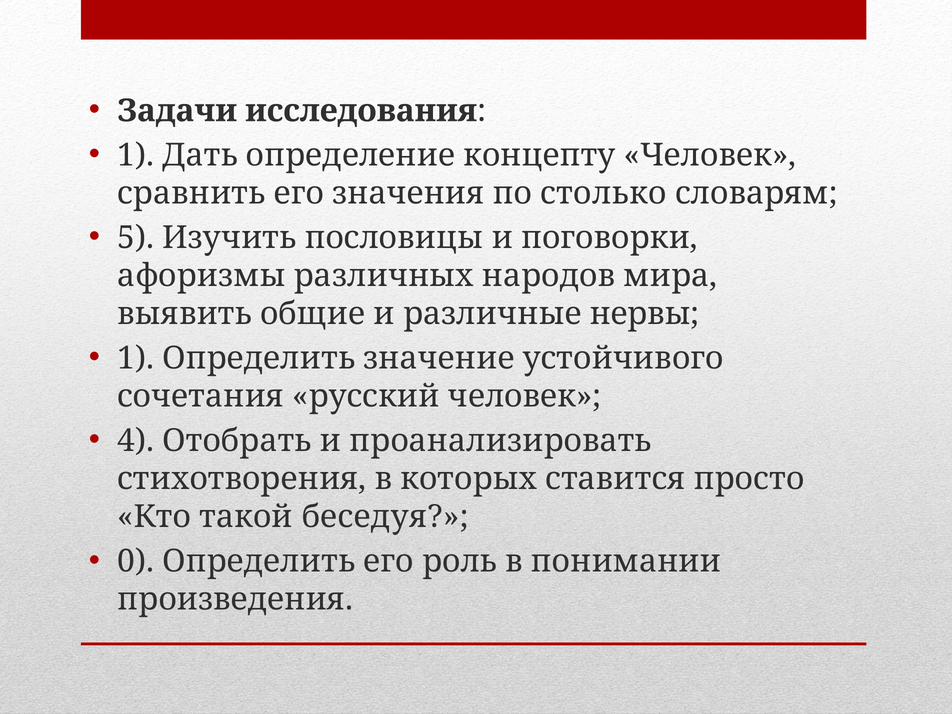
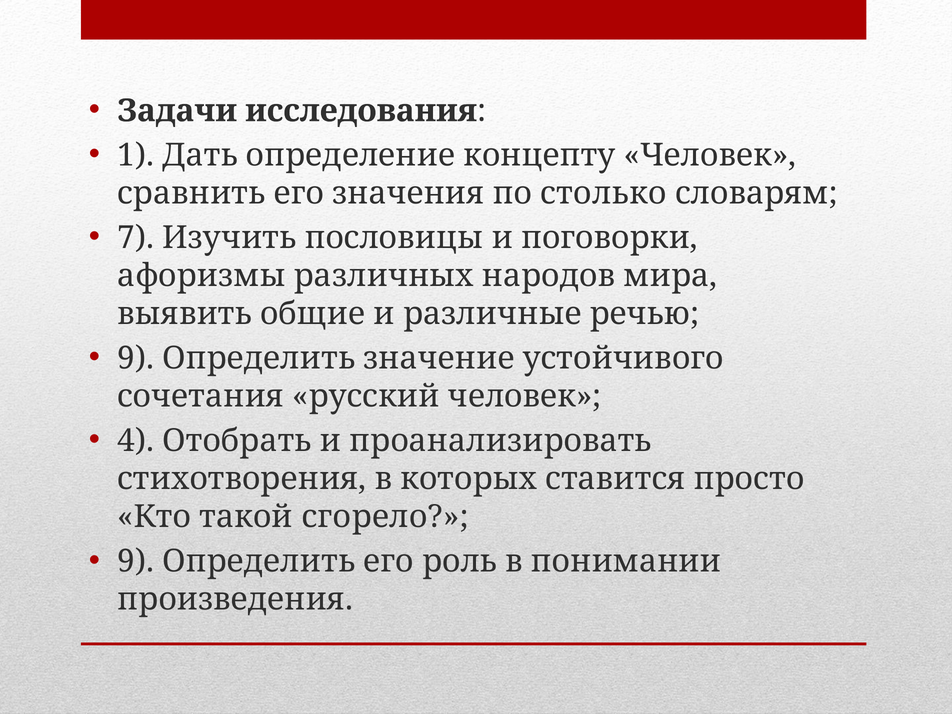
5: 5 -> 7 (136, 238)
нервы: нервы -> речью (644, 314)
1: 1 -> 9 (136, 358)
беседуя: беседуя -> сгорело (385, 517)
0: 0 -> 9 (136, 561)
